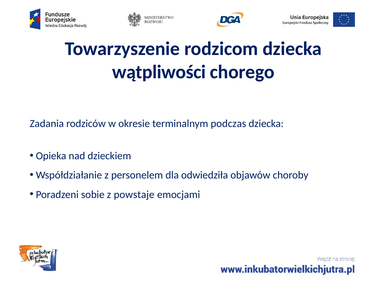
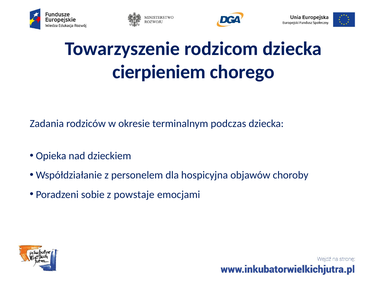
wątpliwości: wątpliwości -> cierpieniem (159, 72)
odwiedziła: odwiedziła -> hospicyjna (205, 175)
